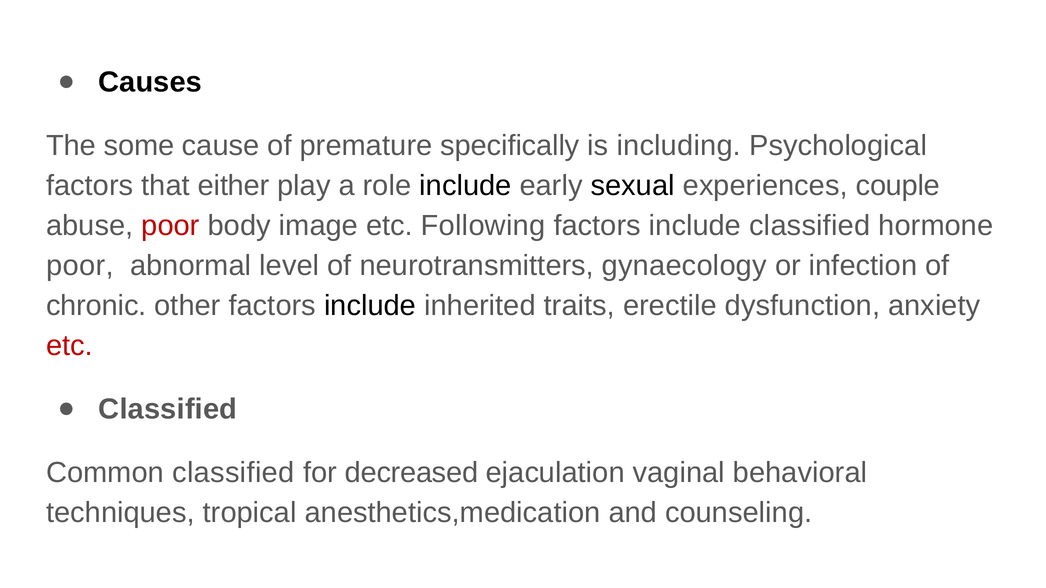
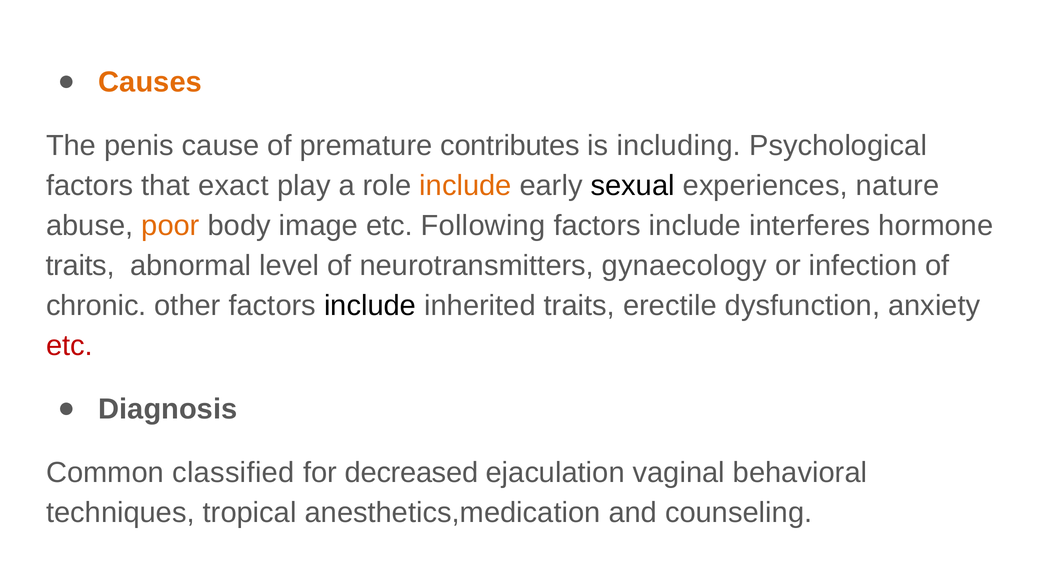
Causes colour: black -> orange (150, 82)
some: some -> penis (139, 146)
specifically: specifically -> contributes (510, 146)
either: either -> exact (233, 186)
include colour: black -> orange (465, 186)
couple: couple -> nature (898, 186)
poor colour: red -> orange (170, 226)
include classified: classified -> interferes (810, 226)
poor: poor -> traits (80, 266)
Classified: Classified -> Diagnosis (168, 409)
